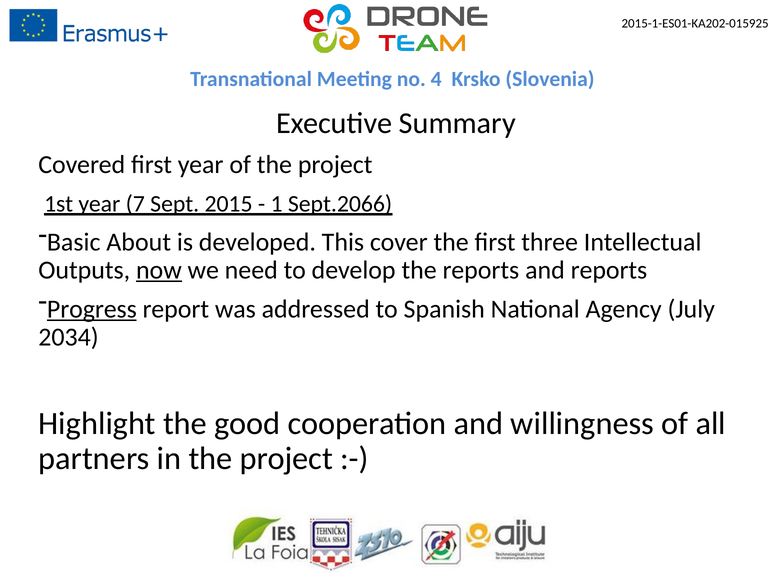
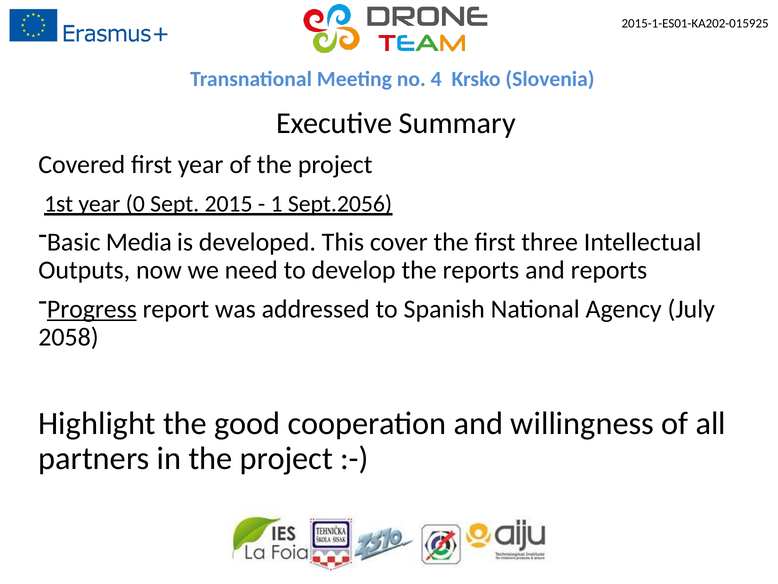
7: 7 -> 0 (135, 204)
Sept.2066: Sept.2066 -> Sept.2056 (340, 204)
About: About -> Media (139, 242)
now underline: present -> none (159, 270)
2034: 2034 -> 2058 (69, 337)
